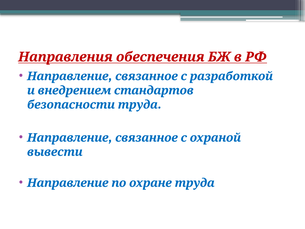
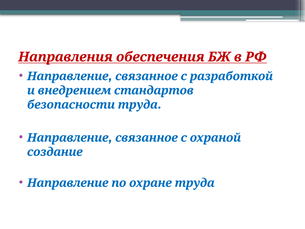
вывести: вывести -> создание (55, 152)
